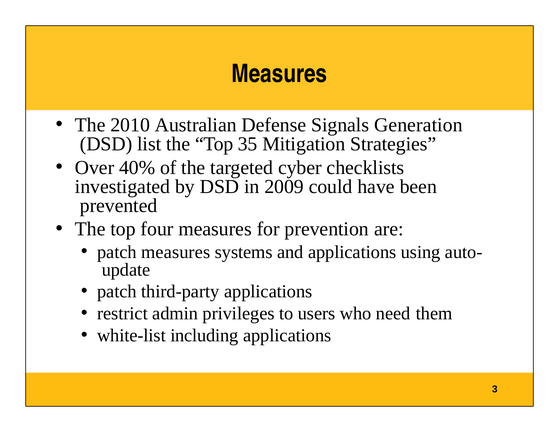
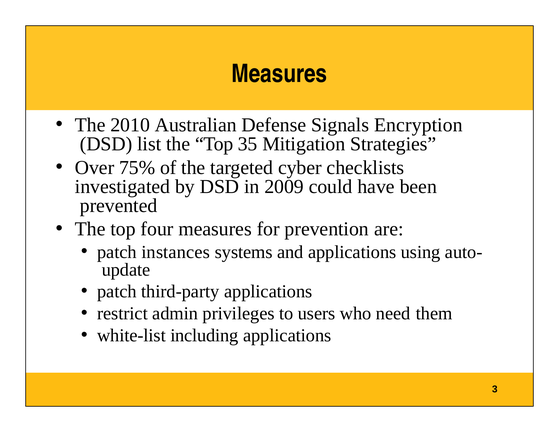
Generation: Generation -> Encryption (418, 125)
40%: 40% -> 75% (137, 168)
patch measures: measures -> instances (176, 252)
